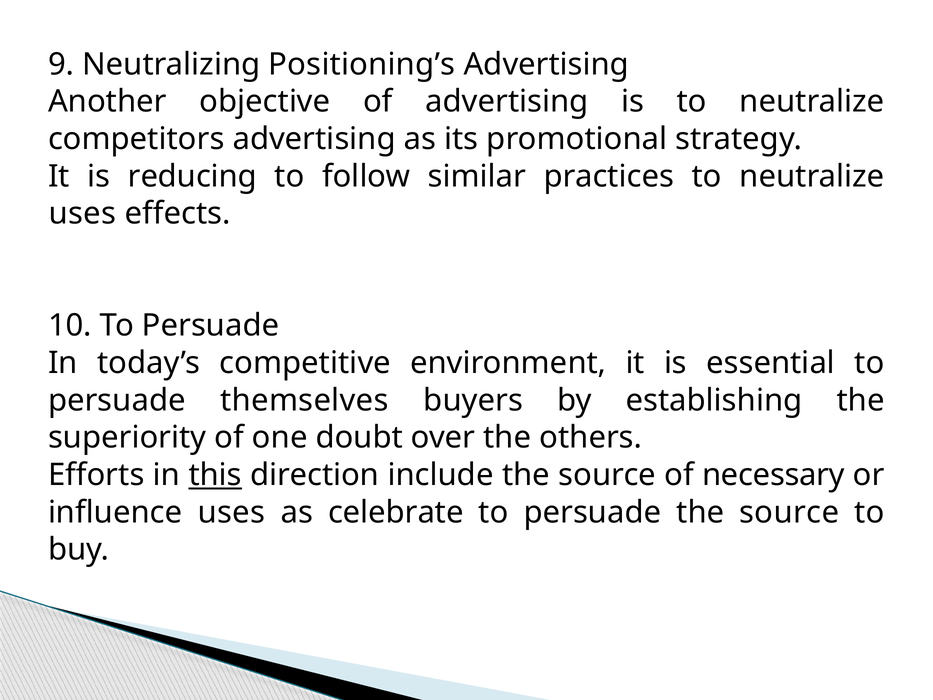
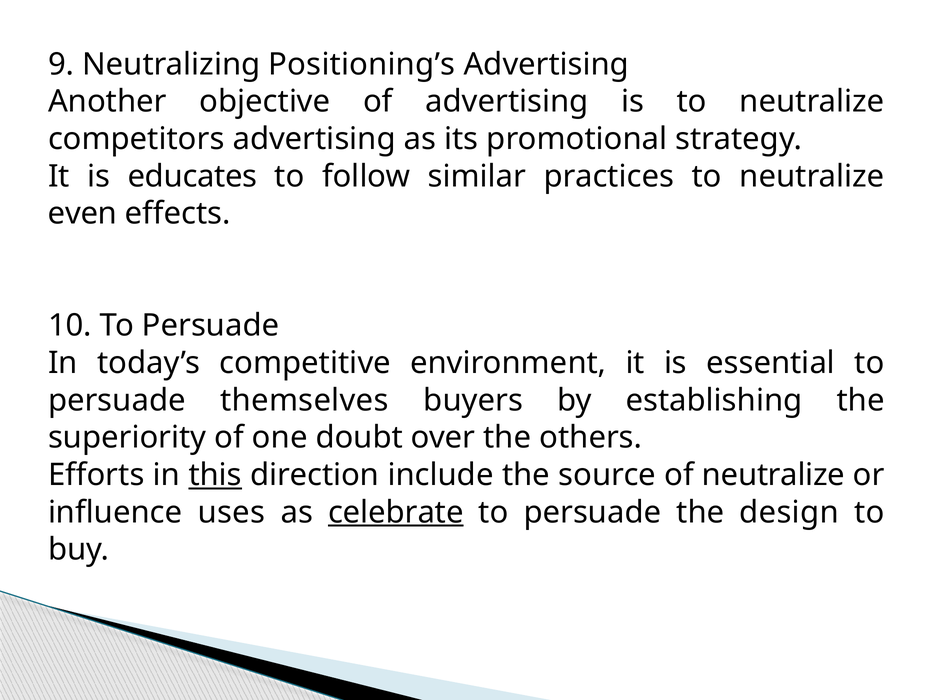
reducing: reducing -> educates (192, 176)
uses: uses -> even (83, 214)
of necessary: necessary -> neutralize (773, 475)
celebrate underline: none -> present (396, 512)
persuade the source: source -> design (789, 512)
